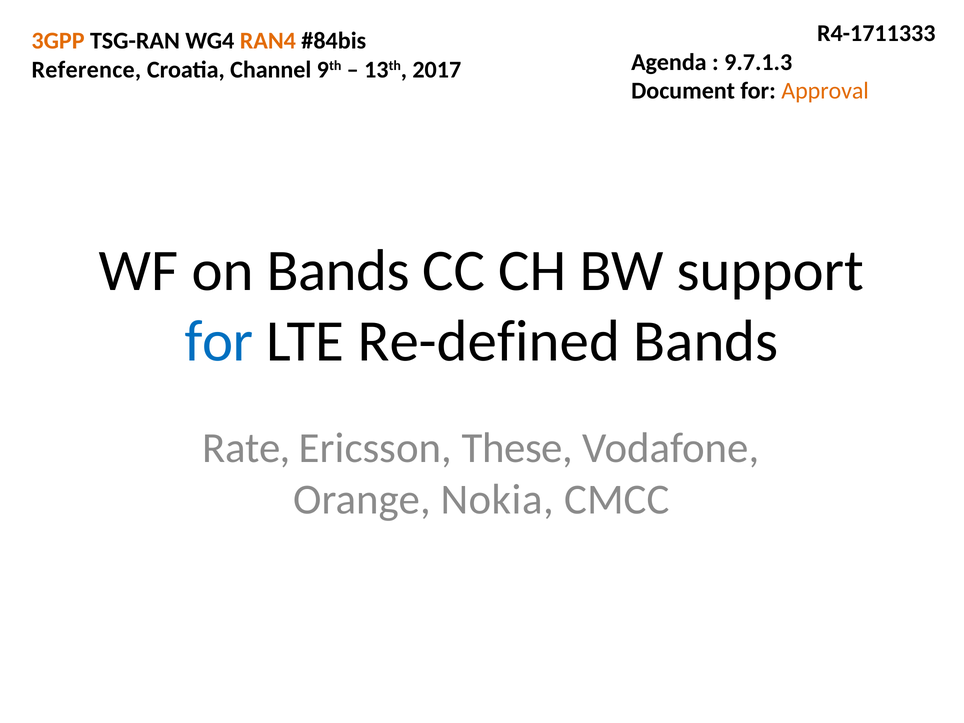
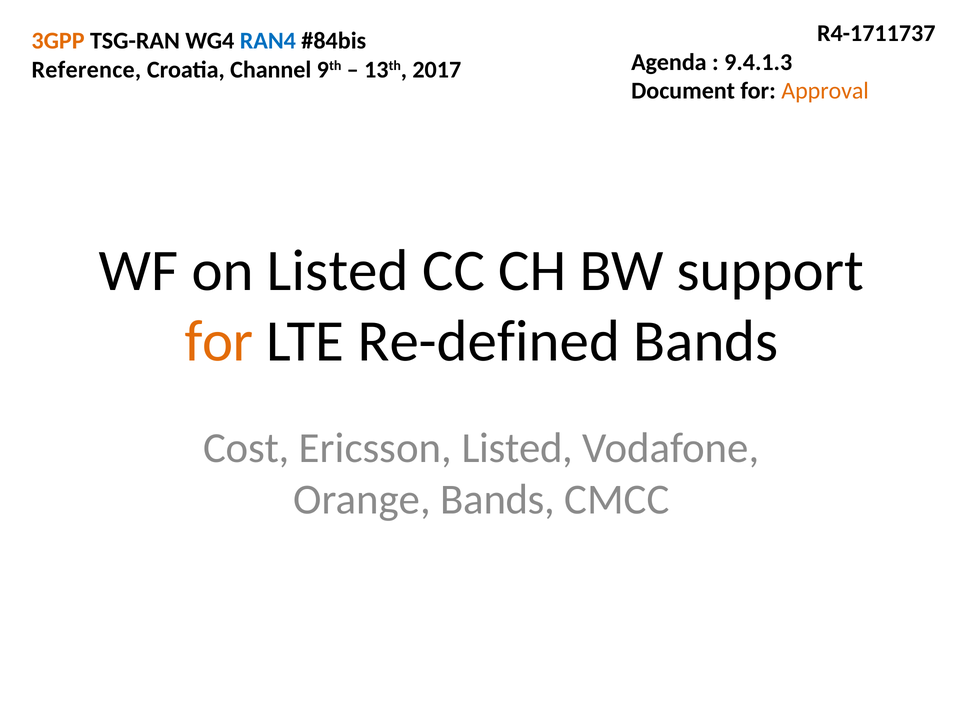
R4-1711333: R4-1711333 -> R4-1711737 (876, 33)
RAN4 colour: orange -> blue (268, 41)
9.7.1.3: 9.7.1.3 -> 9.4.1.3 (758, 62)
on Bands: Bands -> Listed (338, 271)
for colour: blue -> orange (219, 342)
Rate: Rate -> Cost (246, 448)
Ericsson These: These -> Listed (517, 448)
Orange Nokia: Nokia -> Bands (498, 500)
